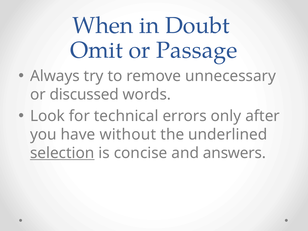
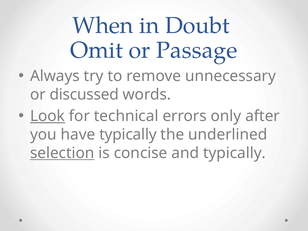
Look underline: none -> present (47, 116)
have without: without -> typically (128, 135)
and answers: answers -> typically (234, 153)
